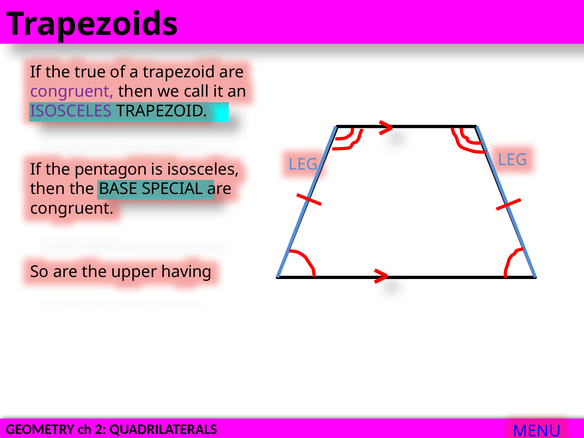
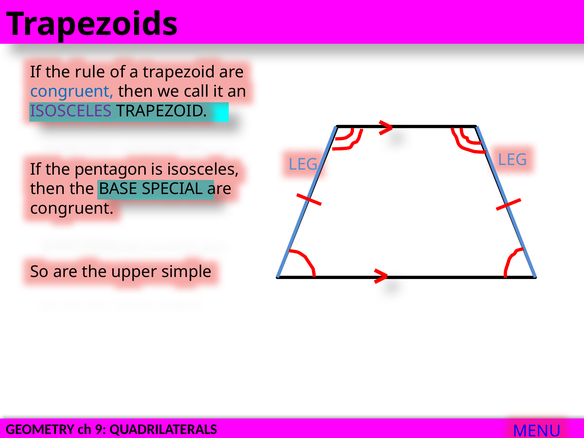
true: true -> rule (90, 72)
congruent colour: purple -> blue (72, 92)
having: having -> simple (187, 272)
2: 2 -> 9 (101, 429)
